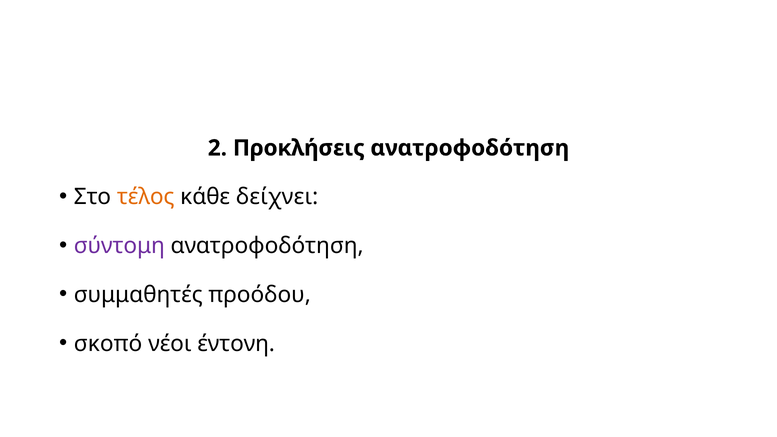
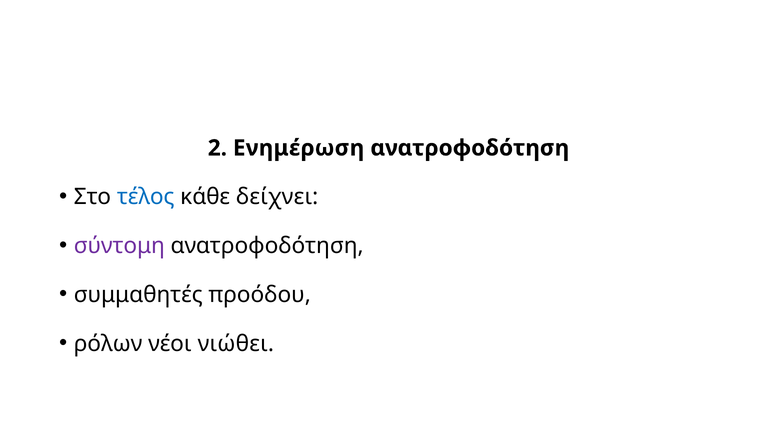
Προκλήσεις: Προκλήσεις -> Ενημέρωση (299, 148)
τέλος colour: orange -> blue (146, 197)
σκοπό: σκοπό -> ρόλων (108, 344)
έντονη: έντονη -> νιώθει (236, 344)
